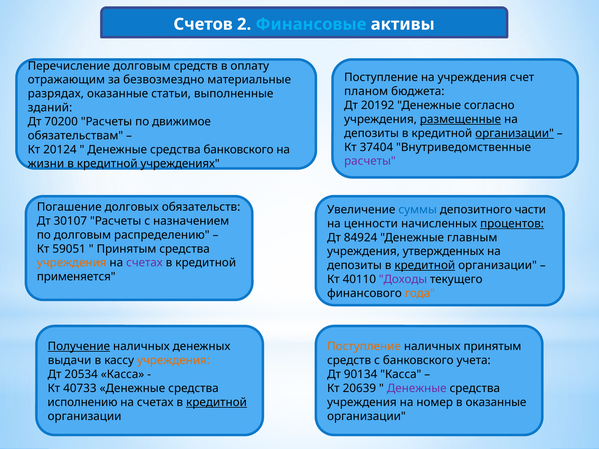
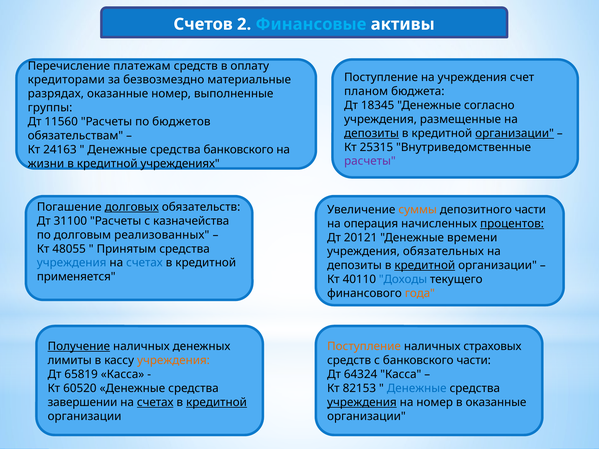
Перечисление долговым: долговым -> платежам (142, 66)
отражающим: отражающим -> кредиторами (66, 80)
оказанные статьи: статьи -> номер (171, 94)
20192: 20192 -> 18345 (378, 105)
зданий: зданий -> группы (50, 108)
размещенные underline: present -> none (460, 119)
70200: 70200 -> 11560 (61, 122)
движимое: движимое -> бюджетов (181, 122)
депозиты underline: none -> present (372, 133)
37404: 37404 -> 25315 (376, 147)
20124: 20124 -> 24163 (60, 150)
долговых underline: none -> present (132, 207)
суммы colour: blue -> orange (418, 210)
30107: 30107 -> 31100 (70, 221)
назначением: назначением -> казначейства (191, 221)
ценности: ценности -> операция (371, 224)
распределению: распределению -> реализованных (162, 235)
84924: 84924 -> 20121 (361, 238)
главным: главным -> времени (472, 238)
59051: 59051 -> 48055 (69, 249)
утвержденных: утвержденных -> обязательных (443, 252)
учреждения colour: orange -> blue (72, 263)
счетах colour: purple -> blue (144, 263)
Доходы colour: purple -> blue (403, 280)
наличных принятым: принятым -> страховых (492, 347)
выдачи: выдачи -> лимиты (70, 361)
банковского учета: учета -> части (474, 361)
20534: 20534 -> 65819 (81, 375)
90134: 90134 -> 64324 (361, 375)
40733: 40733 -> 60520 (80, 389)
20639: 20639 -> 82153 (359, 389)
Денежные colour: purple -> blue (417, 389)
исполнению: исполнению -> завершении (82, 402)
счетах underline: none -> present (155, 402)
учреждения underline: none -> present (362, 402)
